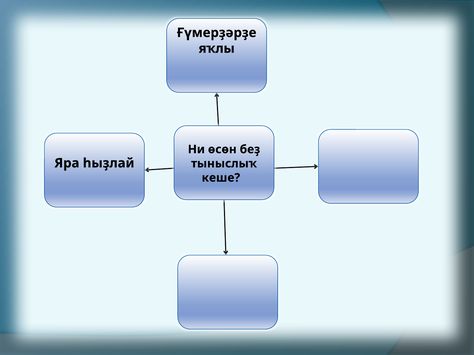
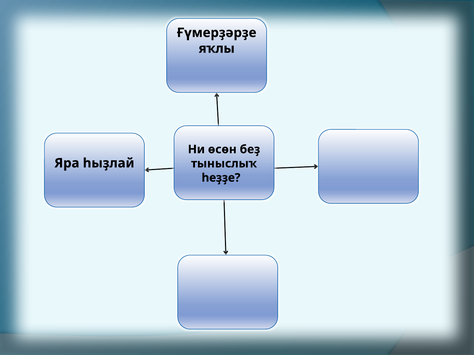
кеше: кеше -> һеҙҙе (221, 178)
